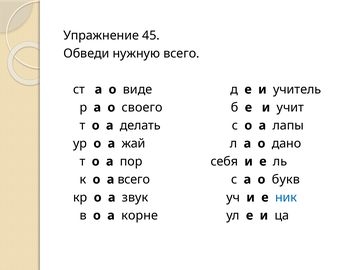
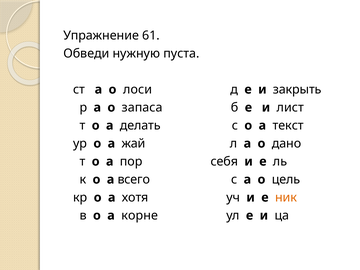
45: 45 -> 61 (151, 35)
нужную всего: всего -> пуста (181, 53)
виде: виде -> лоси (138, 89)
учитель: учитель -> закрыть (297, 89)
своего: своего -> запаса (142, 107)
учит: учит -> лист (290, 107)
лапы: лапы -> текст (288, 125)
букв: букв -> цель (286, 179)
звук: звук -> хотя (135, 197)
ник colour: blue -> orange (286, 197)
